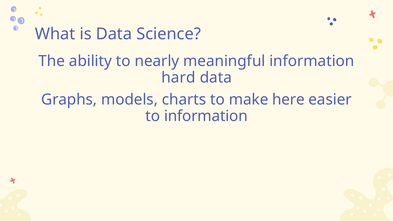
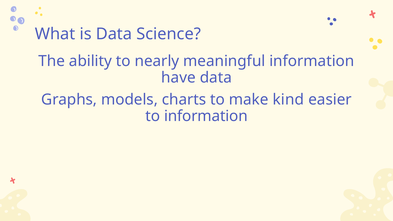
hard: hard -> have (178, 78)
here: here -> kind (288, 100)
